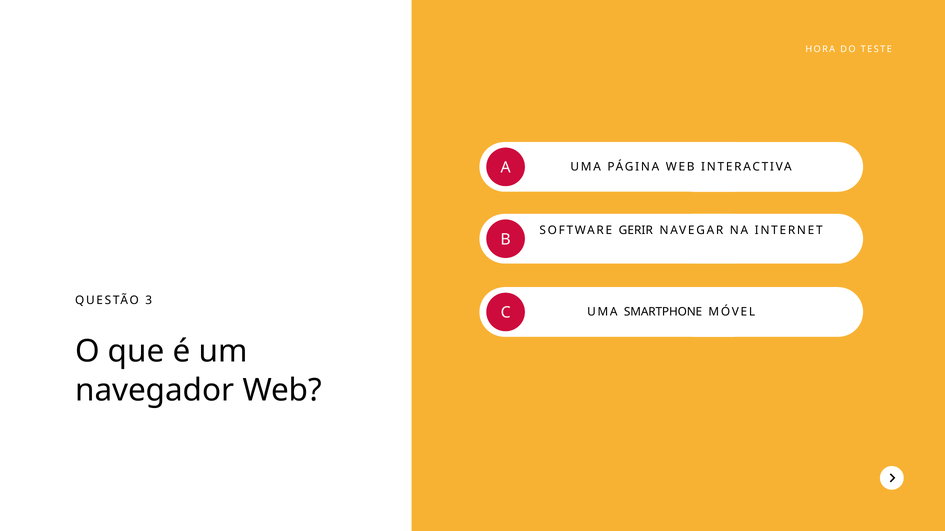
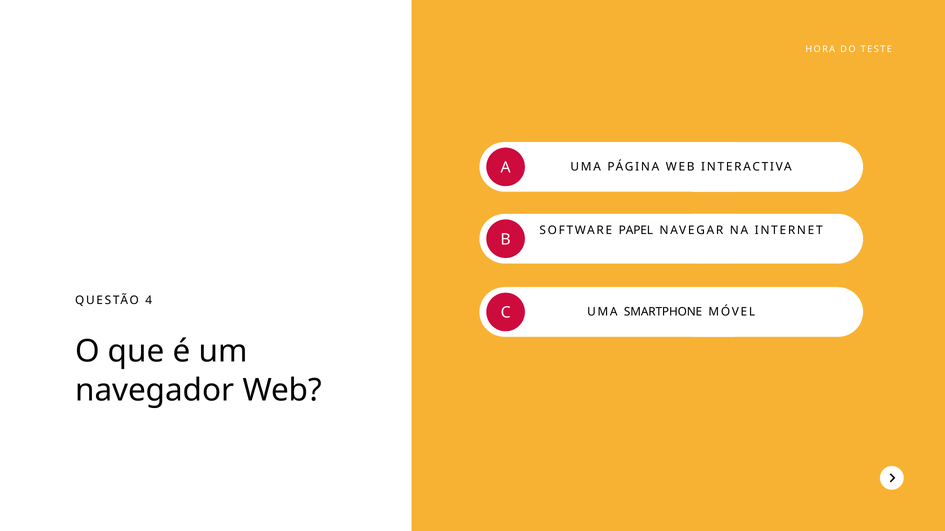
GERIR: GERIR -> PAPEL (636, 231)
3: 3 -> 4 (149, 301)
